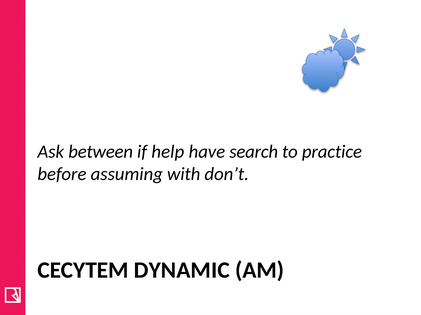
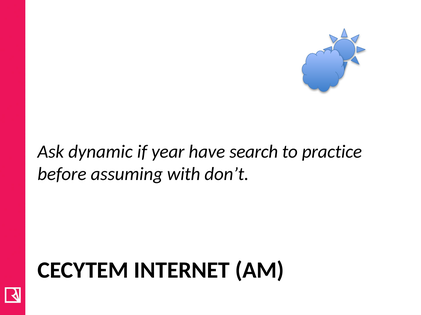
between: between -> dynamic (101, 152)
help: help -> year (168, 152)
DYNAMIC: DYNAMIC -> INTERNET (182, 271)
